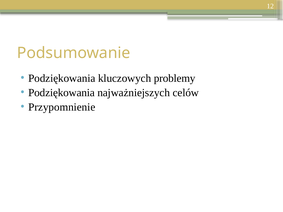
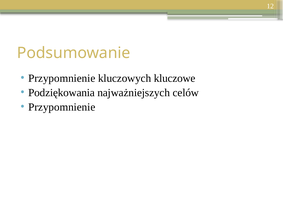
Podziękowania: Podziękowania -> Przypomnienie (62, 78)
problemy: problemy -> kluczowe (175, 78)
